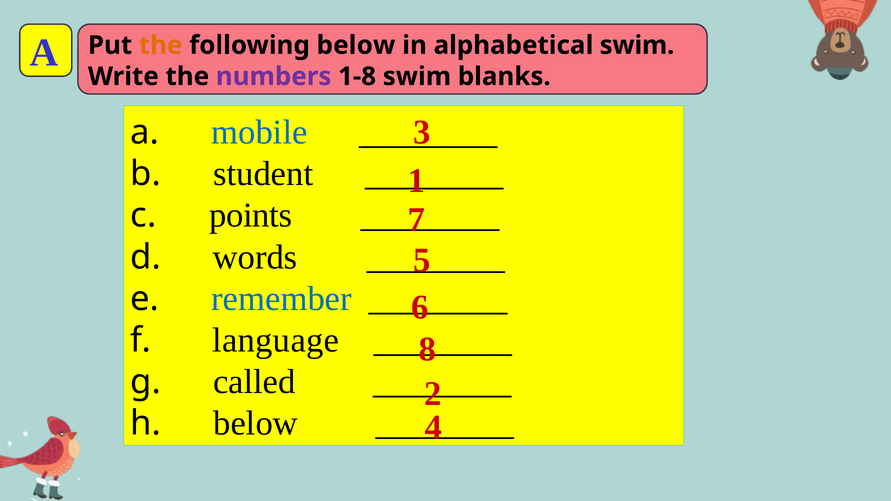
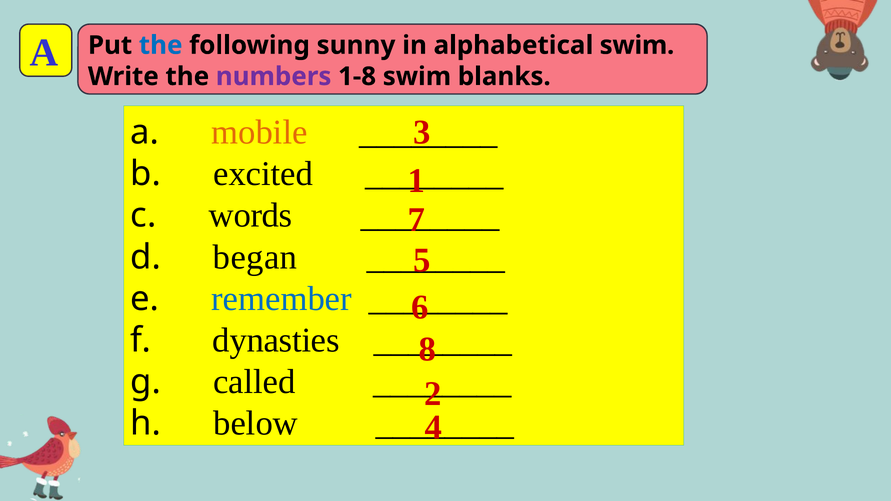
the colour: orange -> blue (161, 45)
following below: below -> sunny (356, 45)
mobile colour: blue -> orange (259, 132)
student: student -> excited (263, 174)
points: points -> words (251, 216)
words: words -> began (255, 257)
language: language -> dynasties (276, 340)
